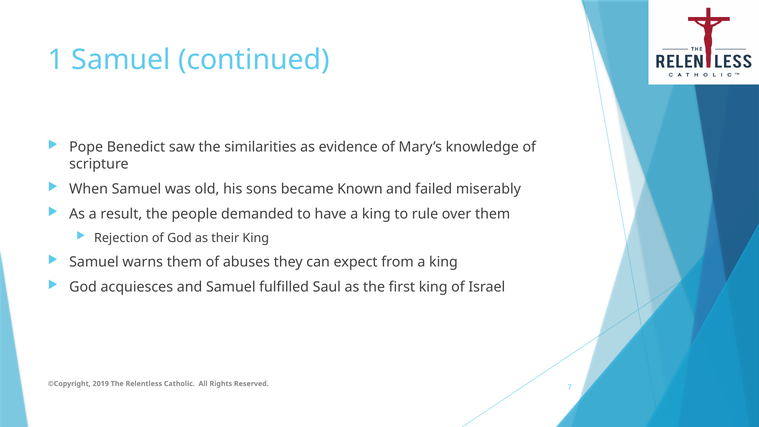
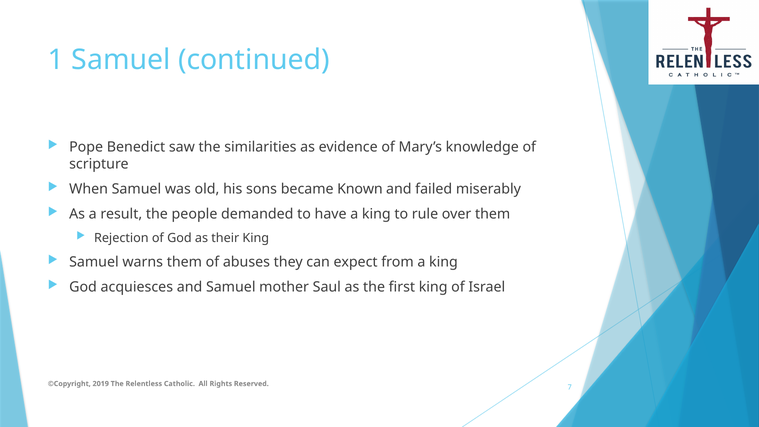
fulfilled: fulfilled -> mother (284, 287)
